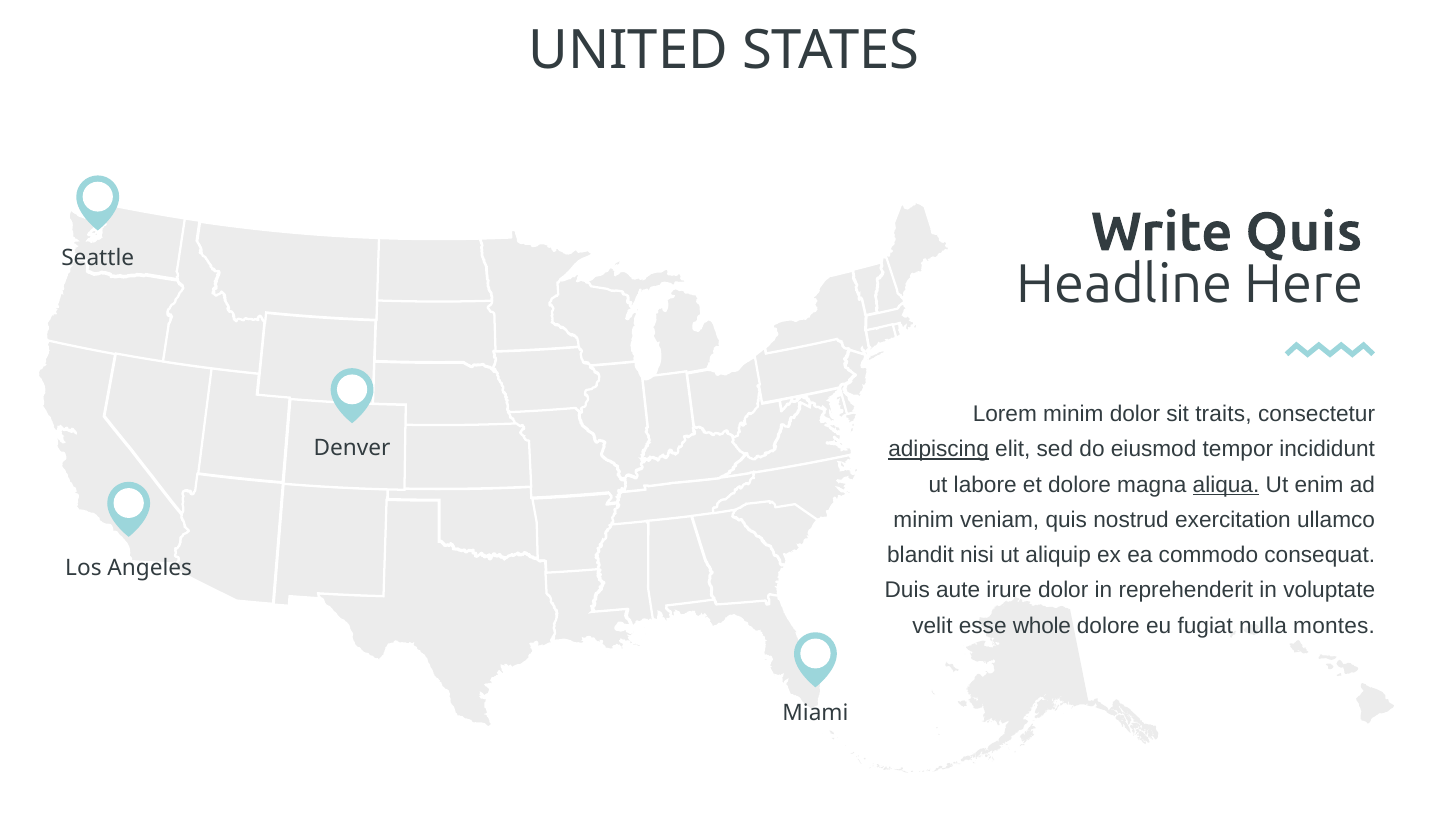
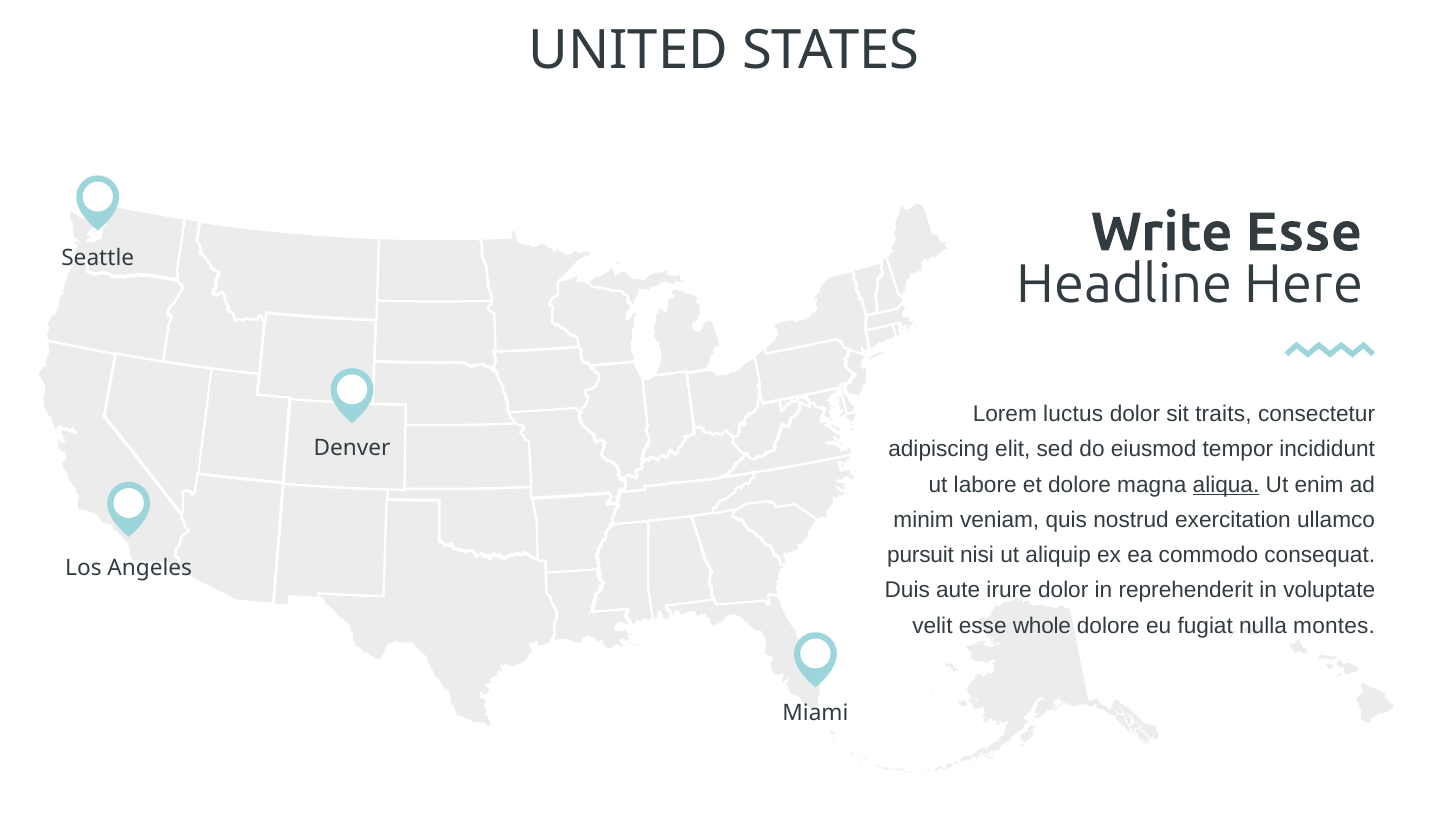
Write Quis: Quis -> Esse (1304, 232)
Lorem minim: minim -> luctus (1073, 414)
adipiscing underline: present -> none (939, 449)
blandit: blandit -> pursuit (921, 555)
